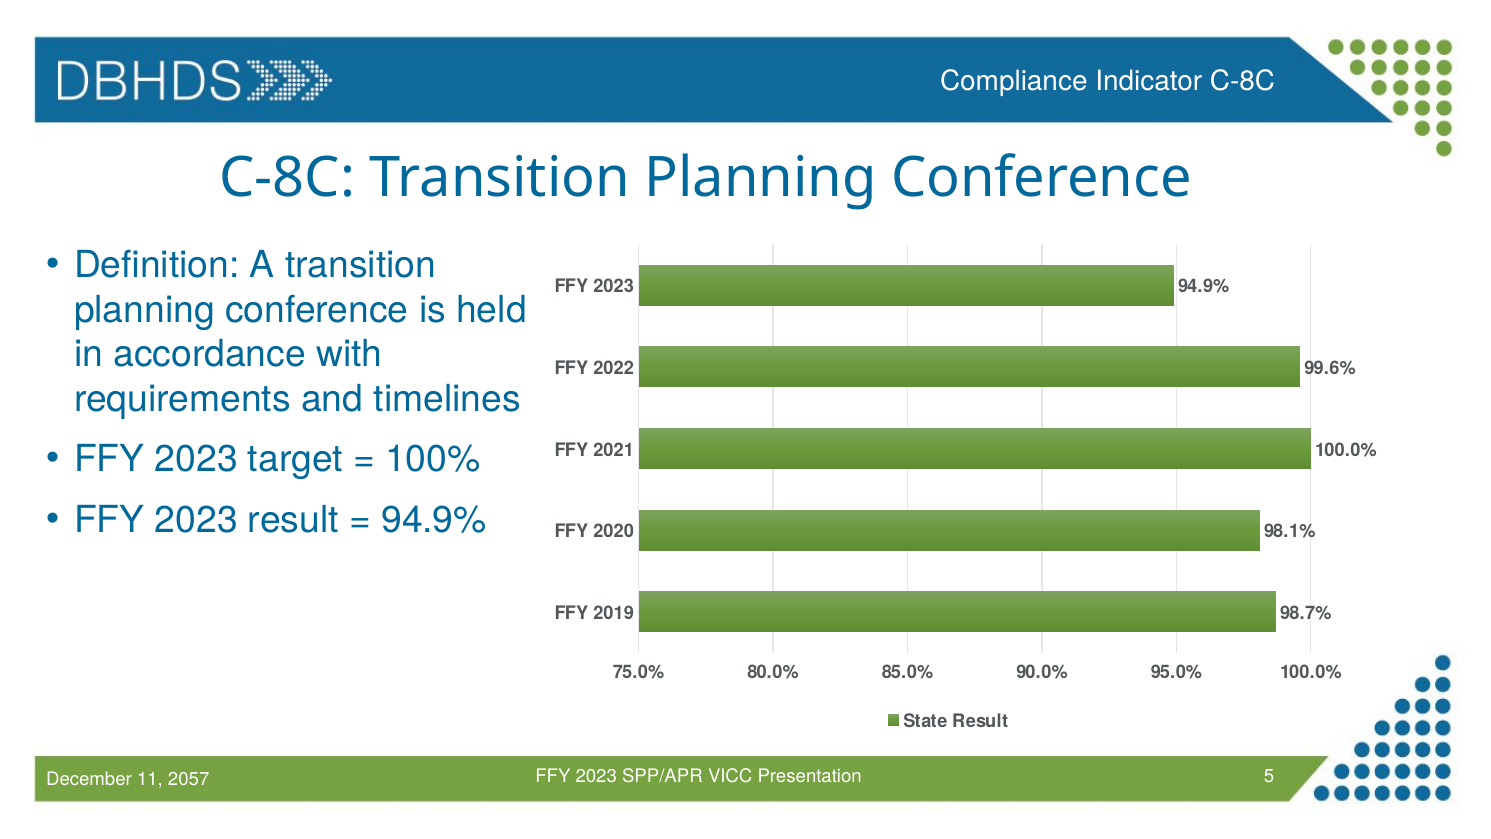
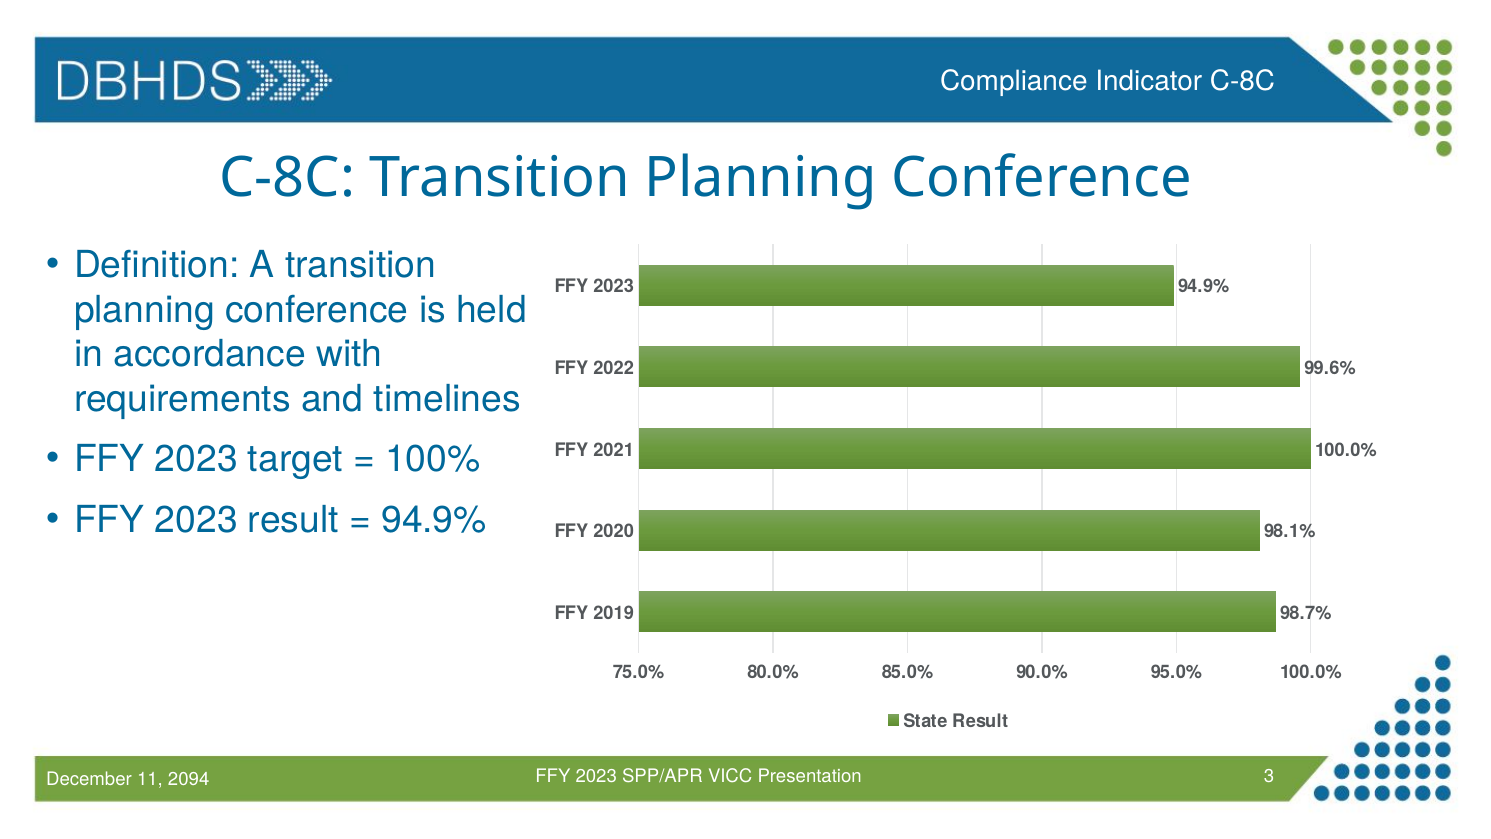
5: 5 -> 3 (1269, 776)
2057: 2057 -> 2094 (189, 779)
